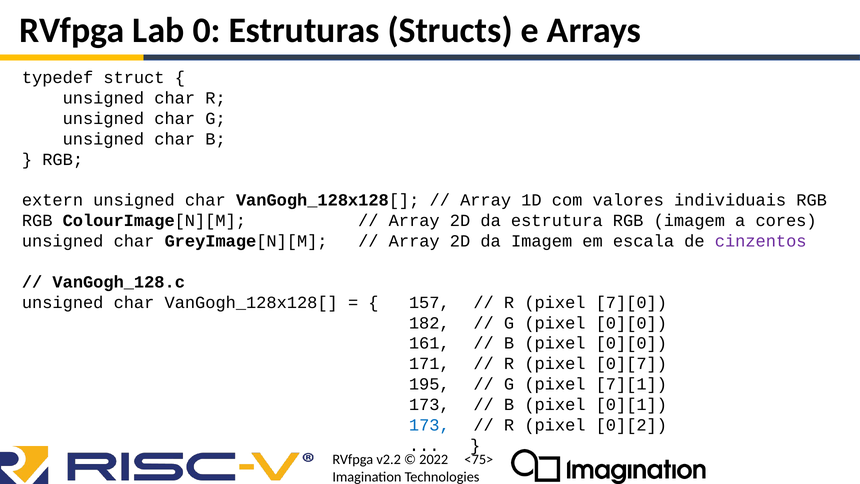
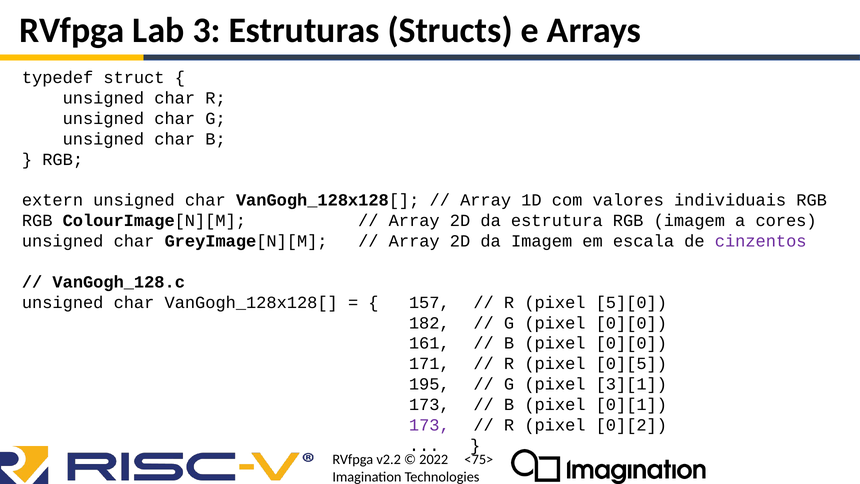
0: 0 -> 3 (207, 30)
7][0: 7][0 -> 5][0 (631, 302)
0][7: 0][7 -> 0][5 (631, 364)
7][1: 7][1 -> 3][1 (631, 384)
173 colour: blue -> purple (429, 425)
